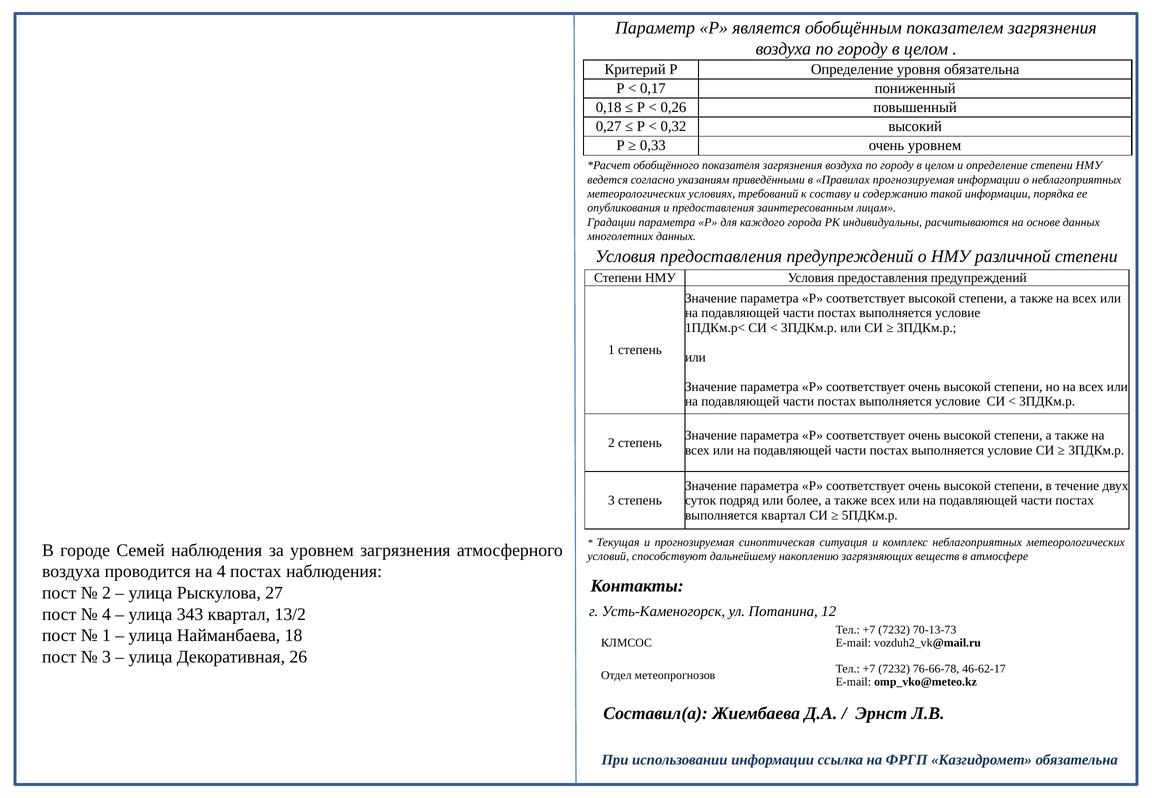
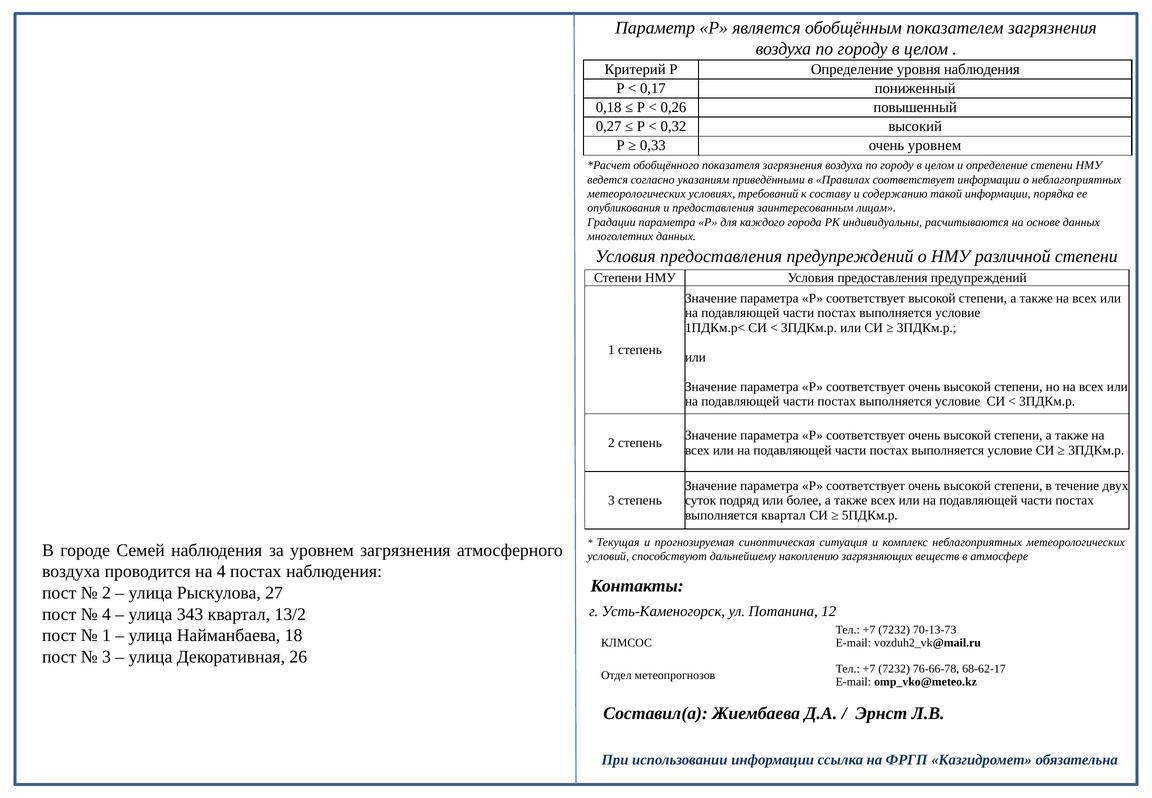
уровня обязательна: обязательна -> наблюдения (982, 69)
Правилах прогнозируемая: прогнозируемая -> соответствует (914, 180)
46-62-17: 46-62-17 -> 68-62-17 (984, 668)
